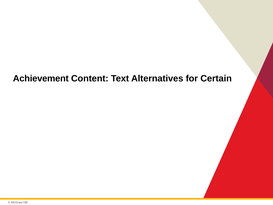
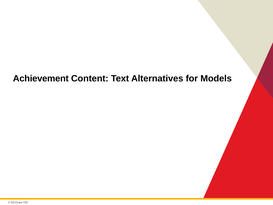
Certain: Certain -> Models (216, 78)
